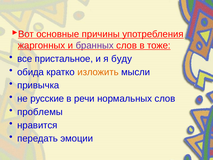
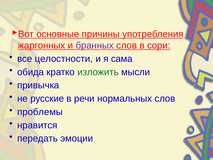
тоже: тоже -> сори (159, 45)
пристальное: пристальное -> целостности (64, 59)
буду: буду -> сама (122, 59)
изложить colour: orange -> green (98, 72)
